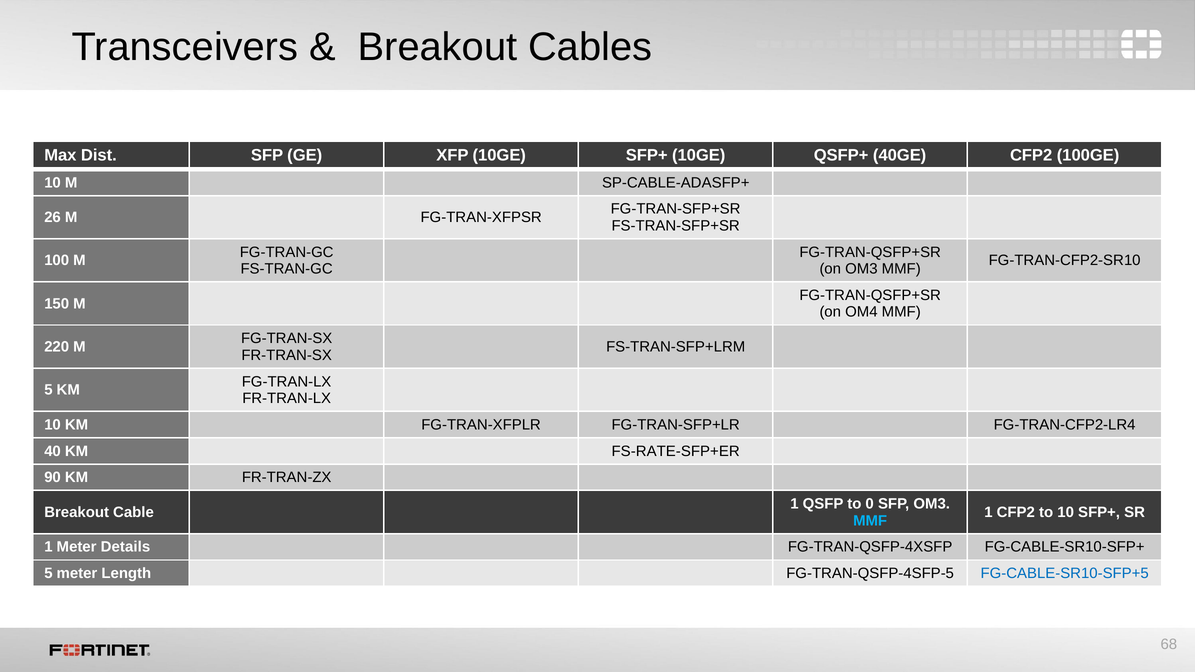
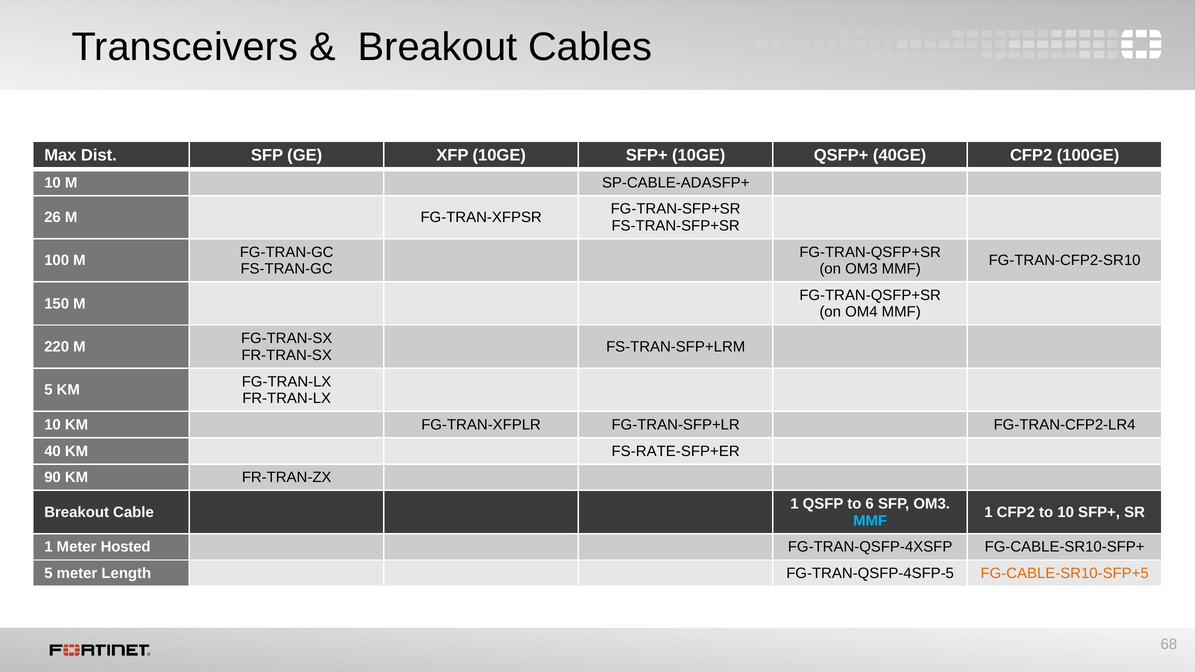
0: 0 -> 6 (870, 504)
Details: Details -> Hosted (126, 547)
FG-CABLE-SR10-SFP+5 colour: blue -> orange (1065, 574)
